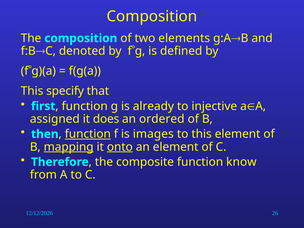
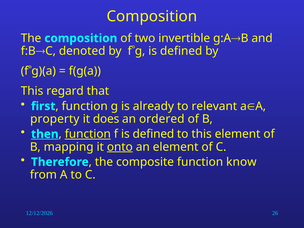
elements: elements -> invertible (184, 38)
specify: specify -> regard (65, 91)
injective: injective -> relevant (214, 106)
assigned: assigned -> property (55, 119)
then underline: none -> present (45, 134)
f is images: images -> defined (153, 134)
mapping underline: present -> none (69, 147)
